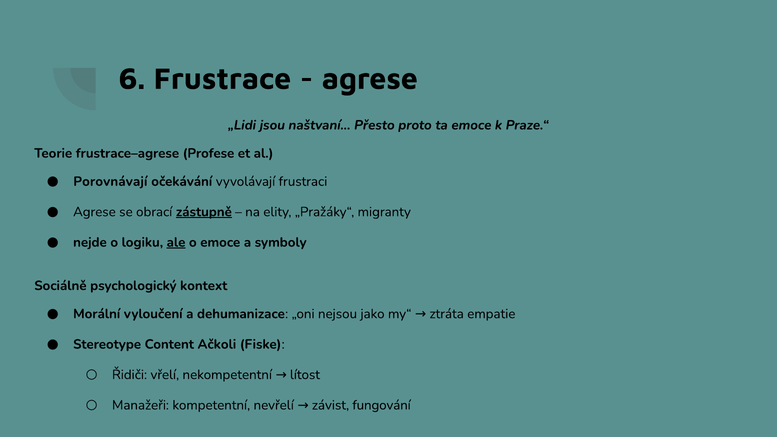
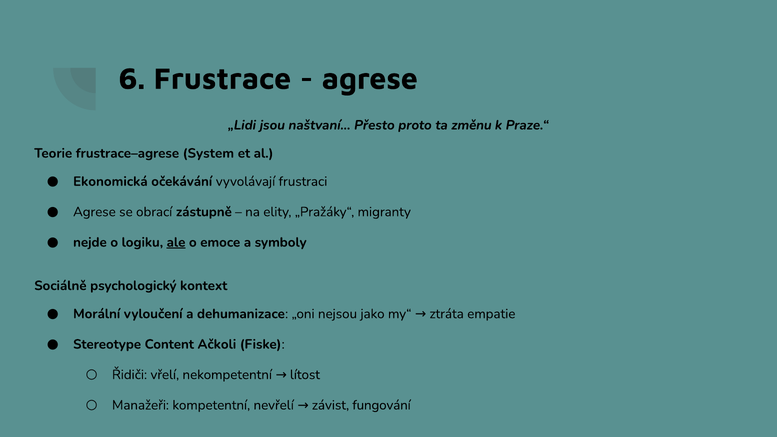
ta emoce: emoce -> změnu (471, 125)
Profese: Profese -> System (208, 153)
Porovnávají: Porovnávají -> Ekonomická (110, 181)
zástupně underline: present -> none (204, 212)
